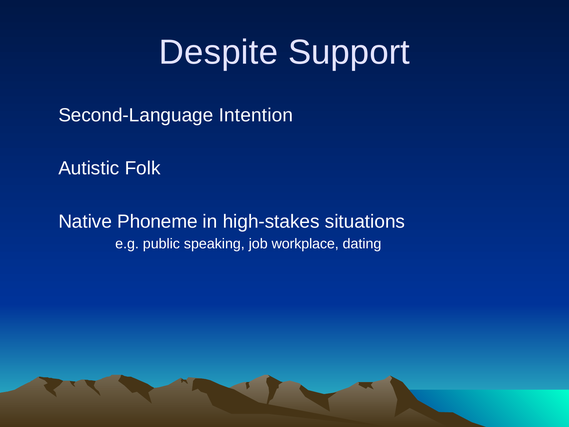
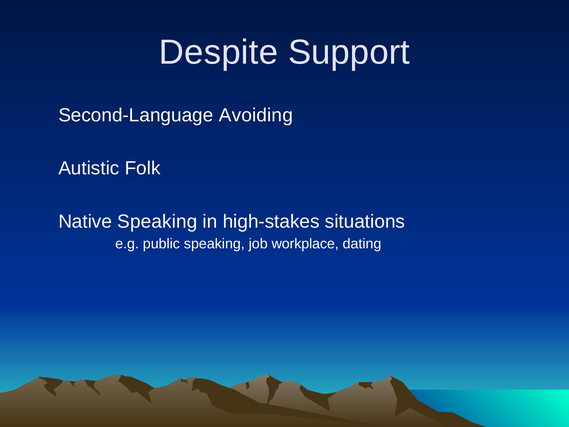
Intention: Intention -> Avoiding (256, 115)
Native Phoneme: Phoneme -> Speaking (157, 221)
